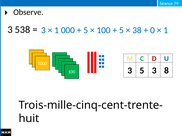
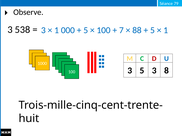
5: 5 -> 7 (121, 30)
38: 38 -> 88 (137, 30)
0: 0 -> 5 (152, 30)
